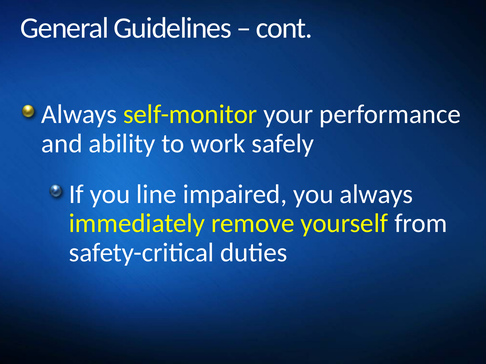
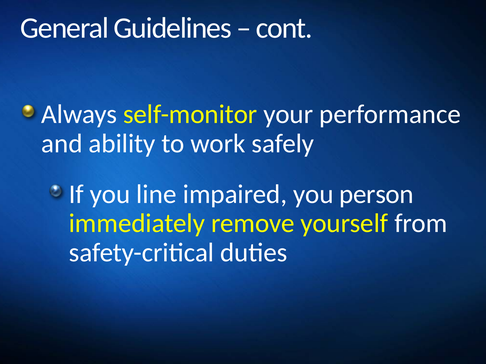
you always: always -> person (376, 194)
